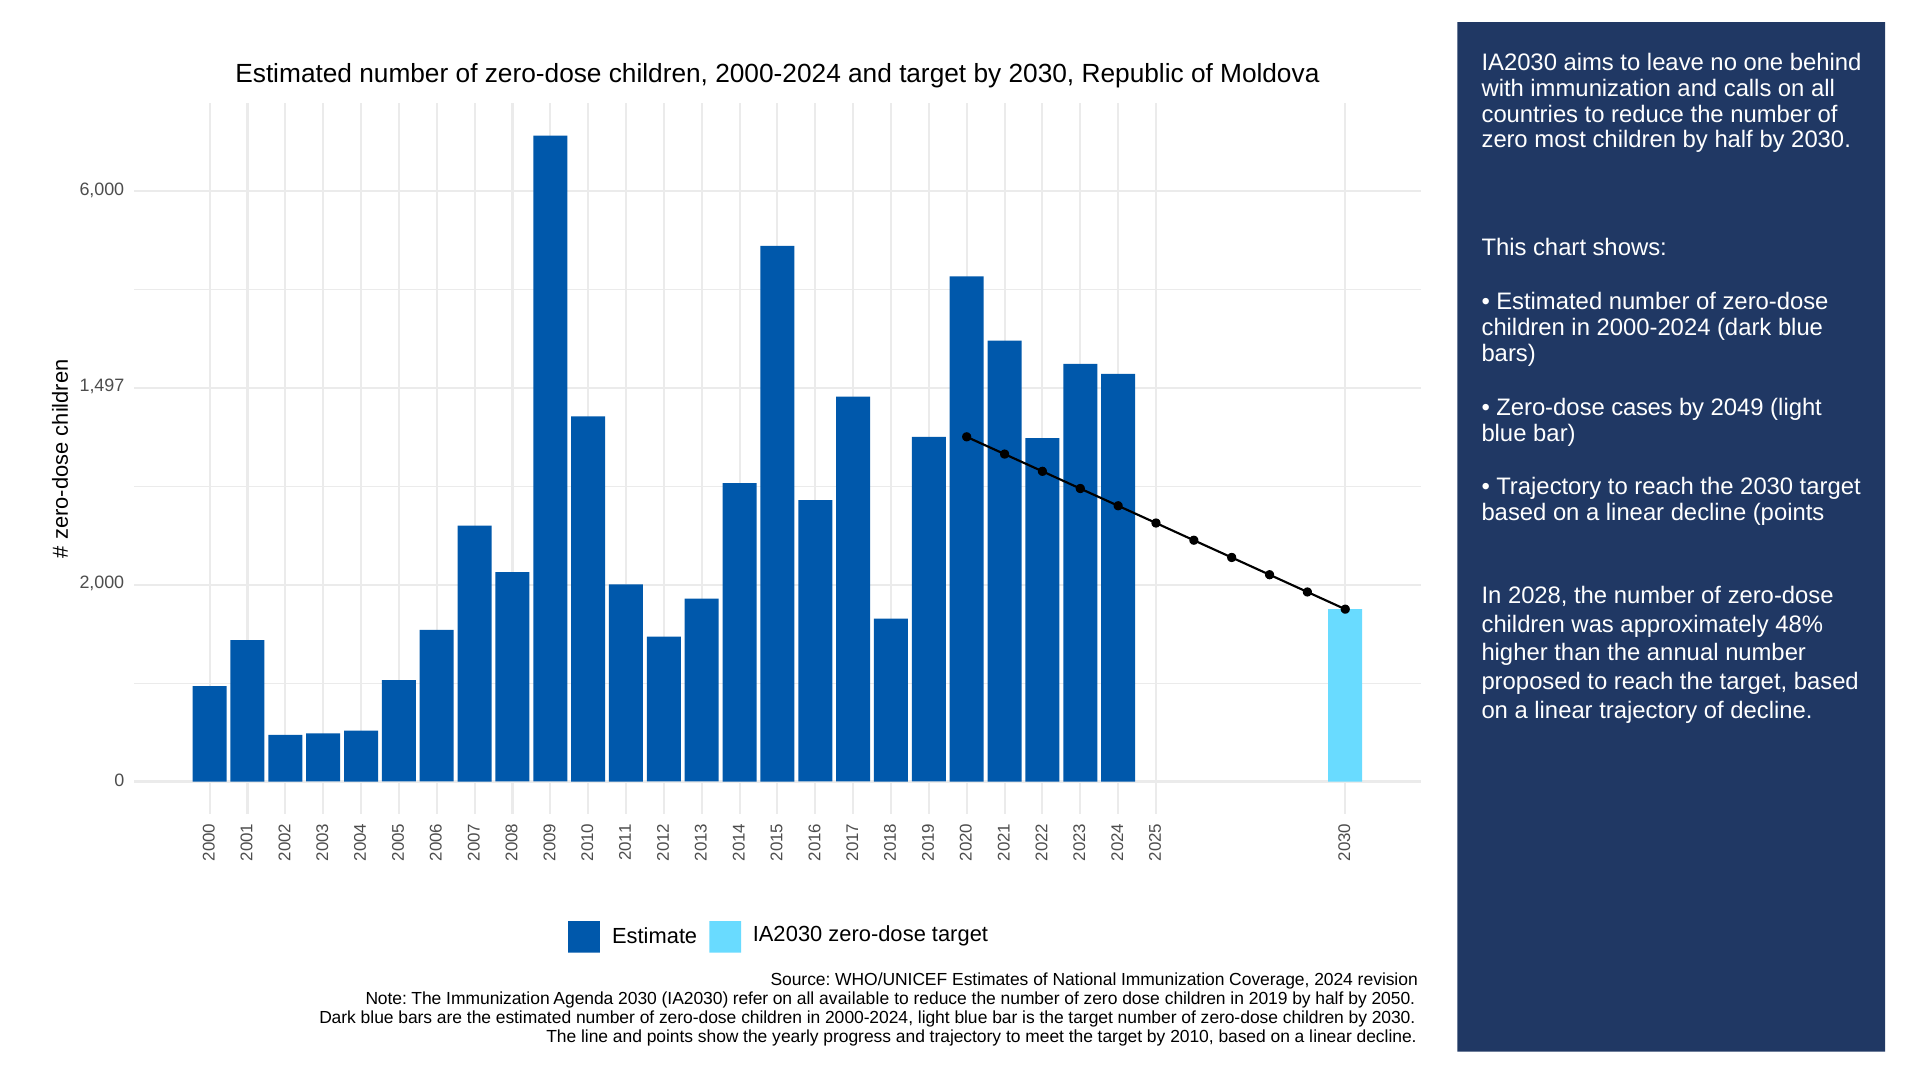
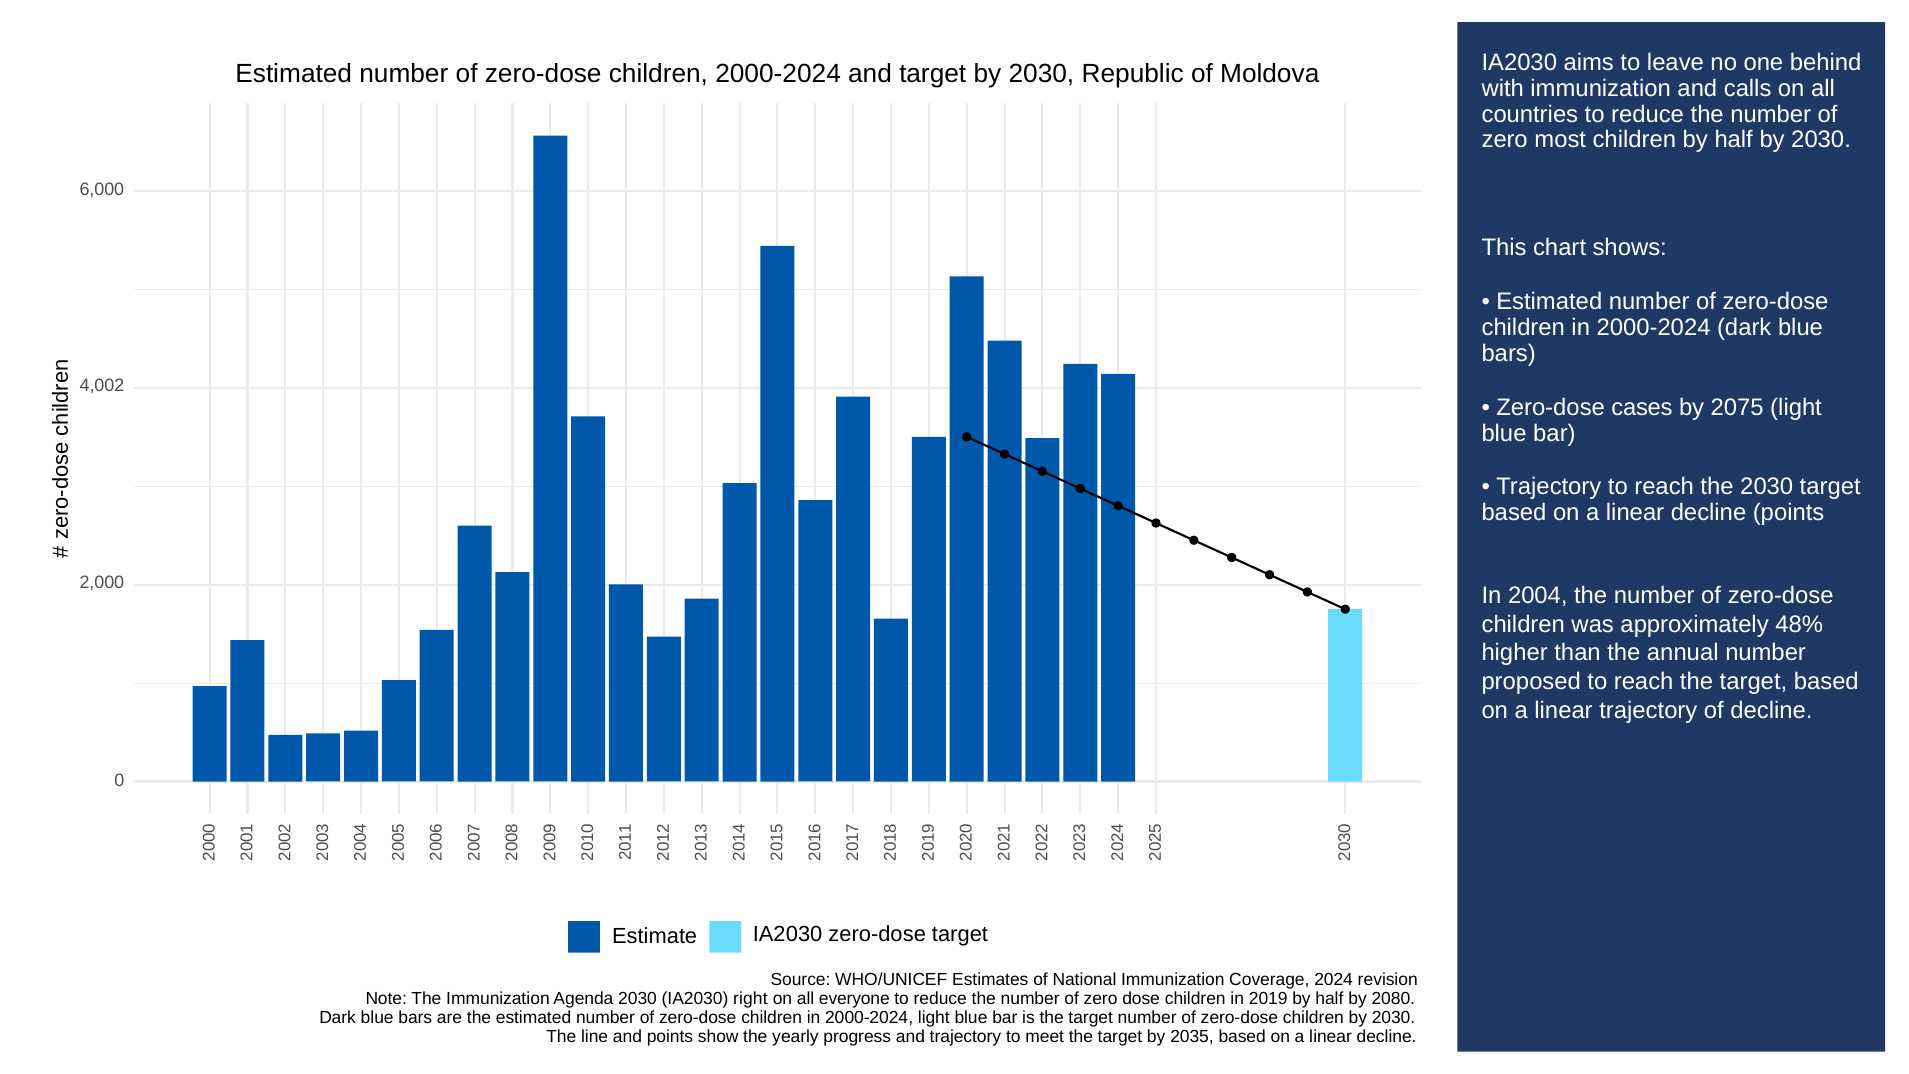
1,497: 1,497 -> 4,002 (102, 386)
2049: 2049 -> 2075 (1737, 407)
2028: 2028 -> 2004 (1538, 596)
refer: refer -> right (750, 998)
available: available -> everyone (854, 998)
2050: 2050 -> 2080 (1393, 998)
2010: 2010 -> 2035 (1192, 1036)
